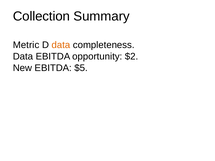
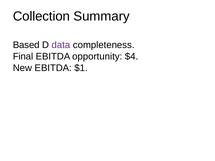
Metric: Metric -> Based (26, 45)
data colour: orange -> purple (61, 45)
Data: Data -> Final (23, 57)
$2: $2 -> $4 (132, 57)
$5: $5 -> $1 (81, 68)
